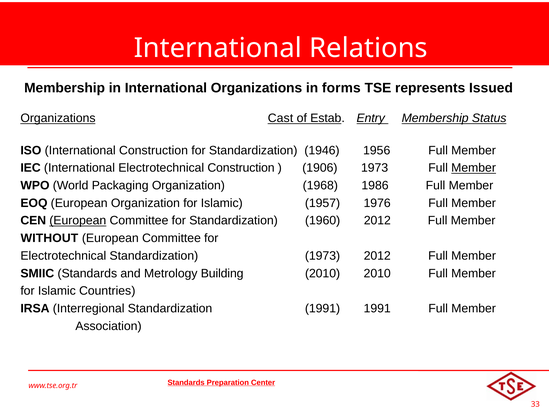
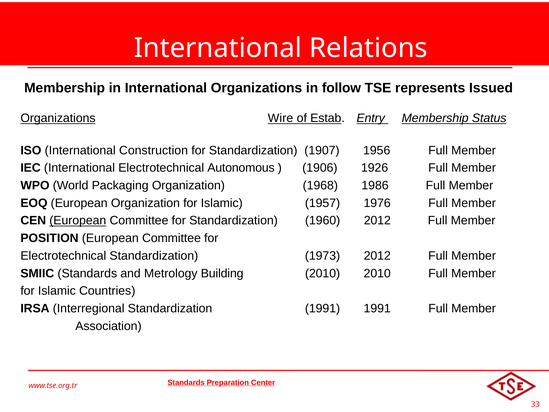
forms: forms -> follow (341, 88)
Cast: Cast -> Wire (281, 118)
1946: 1946 -> 1907 (322, 150)
Electrotechnical Construction: Construction -> Autonomous (241, 168)
1906 1973: 1973 -> 1926 (375, 168)
Member underline: present -> none (474, 168)
WITHOUT: WITHOUT -> POSITION (50, 238)
